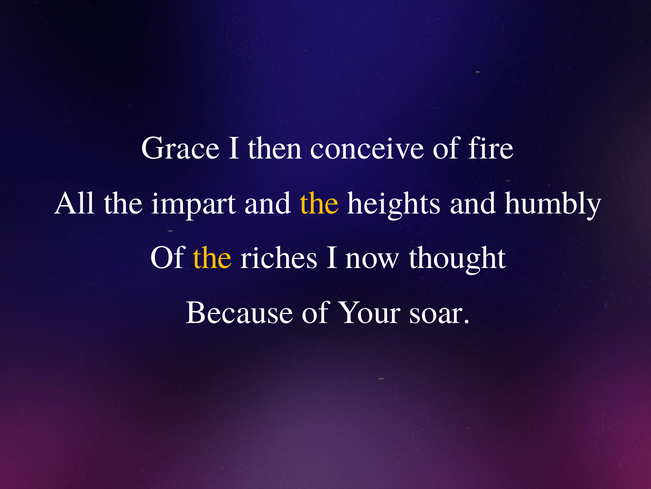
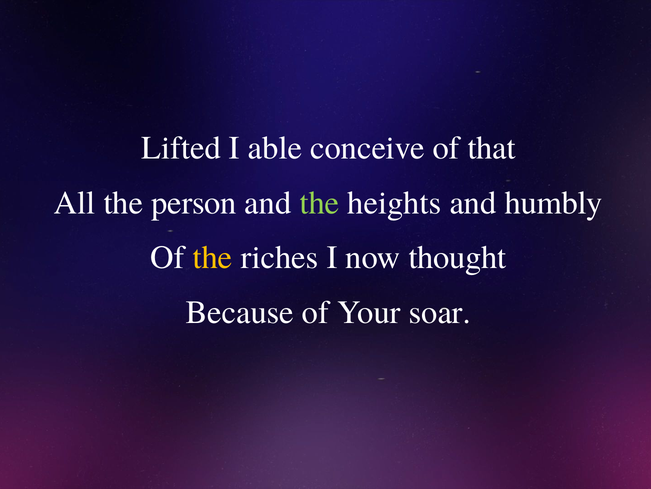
Grace: Grace -> Lifted (181, 148)
then: then -> able (275, 148)
fire: fire -> that (492, 148)
impart: impart -> person (194, 202)
the colour: yellow -> light green (319, 202)
